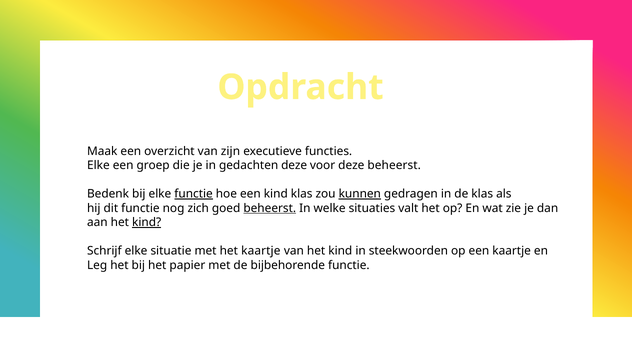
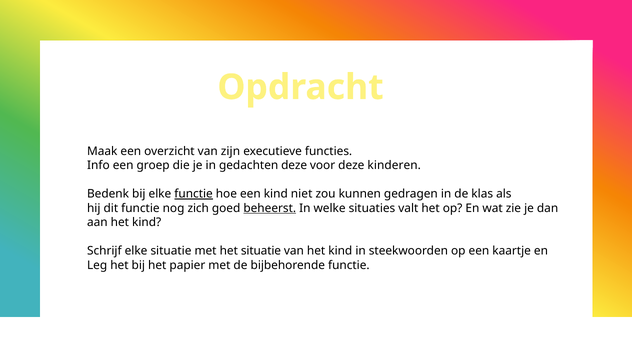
Elke: Elke -> Info (98, 165)
deze beheerst: beheerst -> kinderen (394, 165)
kind klas: klas -> niet (302, 194)
kunnen underline: present -> none (360, 194)
kind underline: present -> none (147, 222)
het kaartje: kaartje -> situatie (261, 250)
